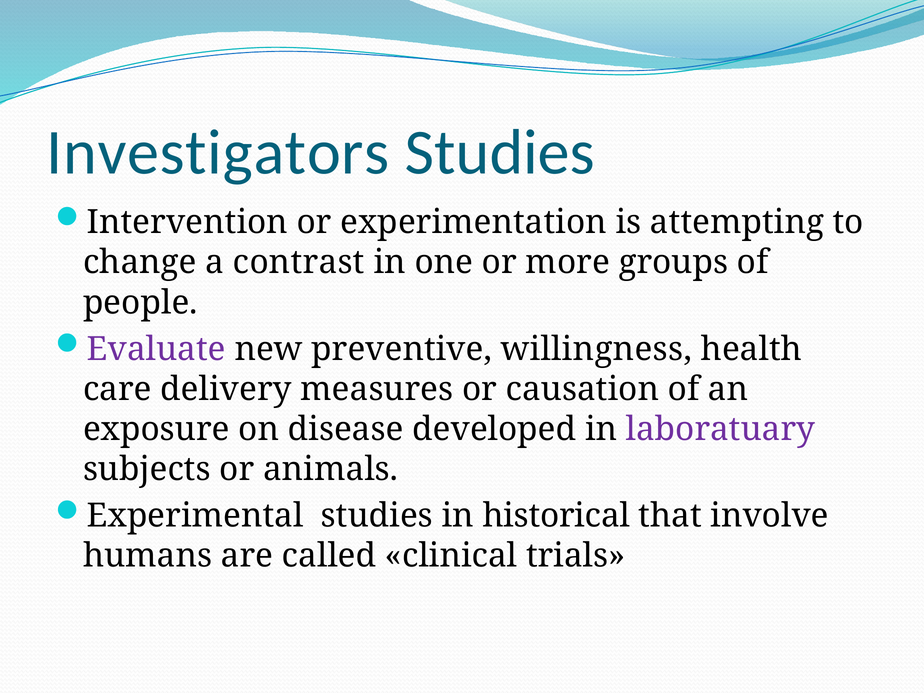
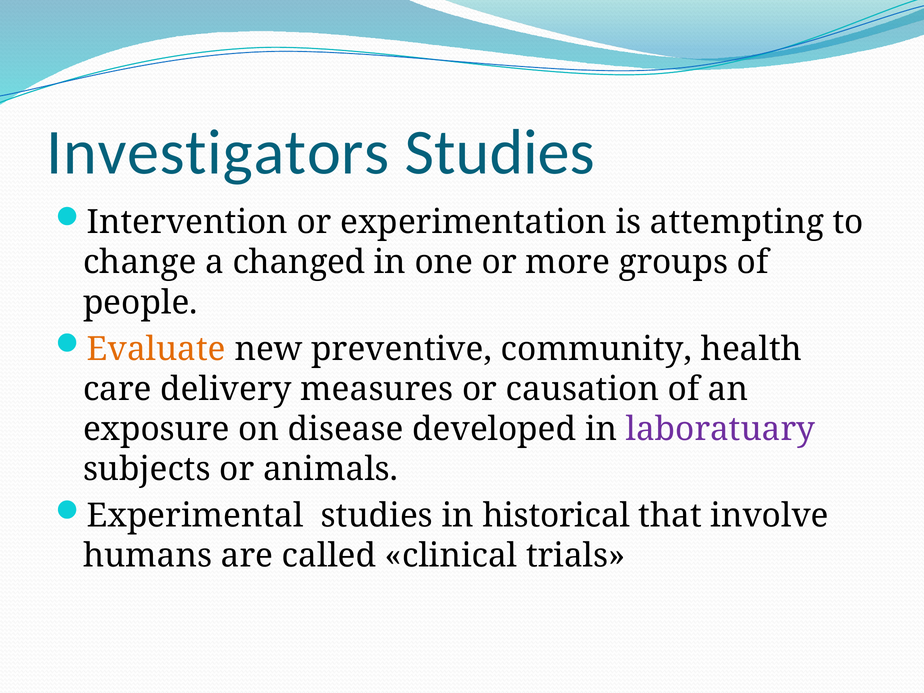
contrast: contrast -> changed (299, 262)
Evaluate colour: purple -> orange (156, 349)
willingness: willingness -> community (596, 349)
